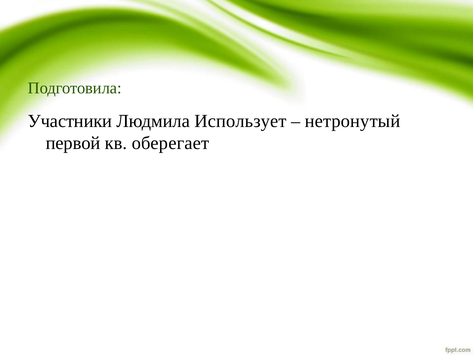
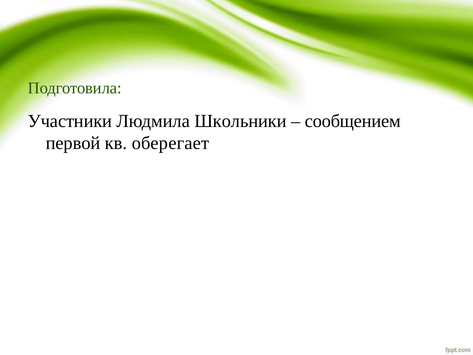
Использует: Использует -> Школьники (241, 121)
нетронутый: нетронутый -> сообщением (353, 121)
